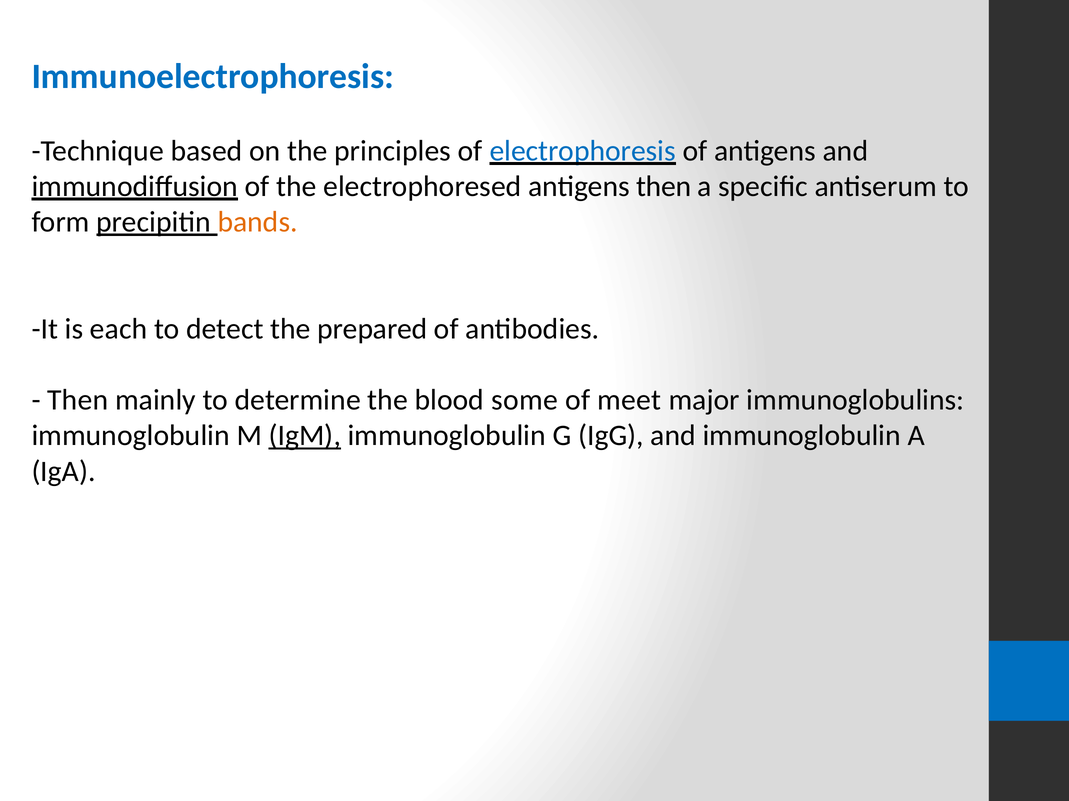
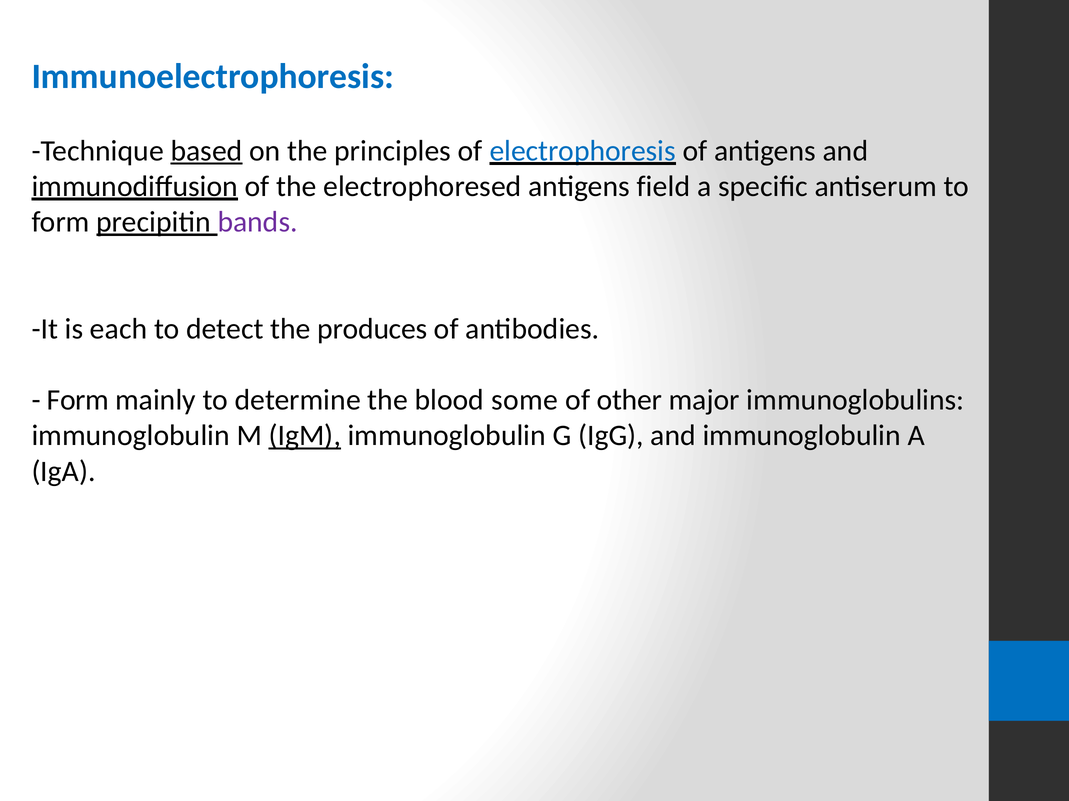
based underline: none -> present (207, 151)
antigens then: then -> field (664, 187)
bands colour: orange -> purple (258, 222)
prepared: prepared -> produces (372, 329)
Then: Then -> Form (78, 400)
meet: meet -> other (629, 400)
